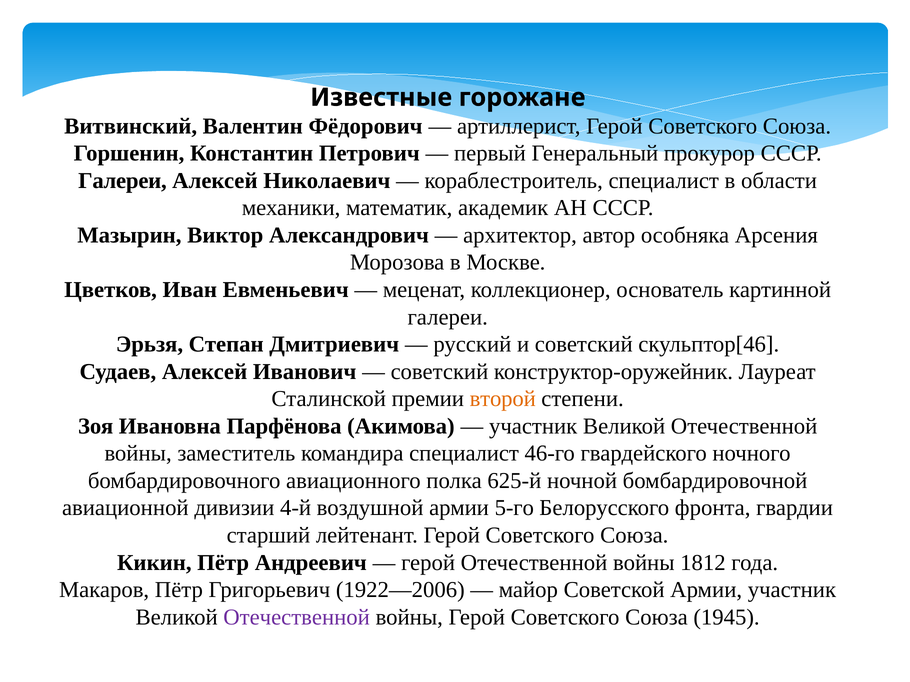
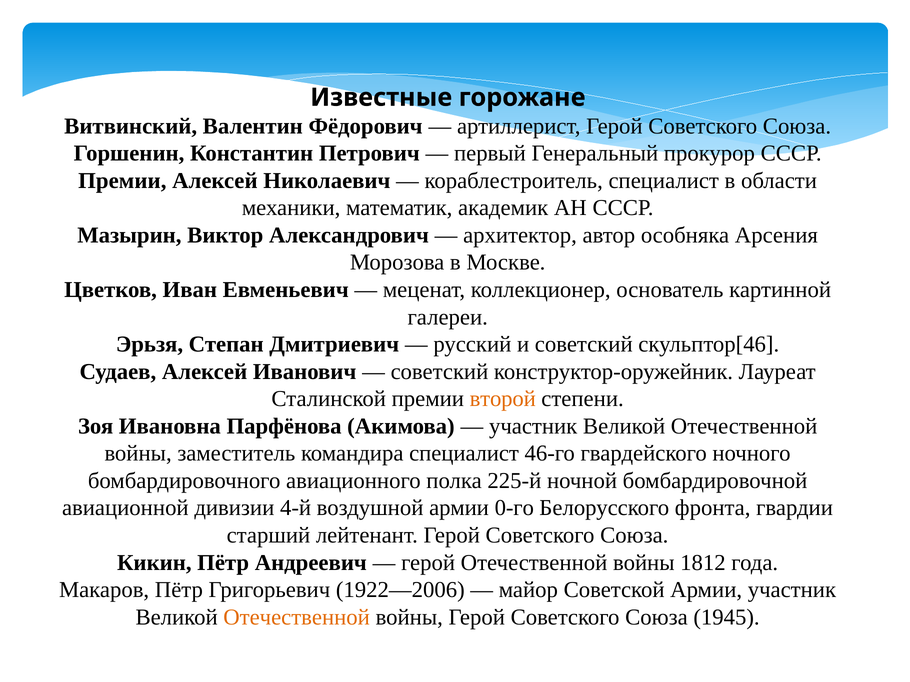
Галереи: Галереи -> Премии (122, 181)
625-й: 625-й -> 225-й (514, 481)
5-го: 5-го -> 0-го (514, 508)
Отечественной colour: purple -> orange (297, 618)
